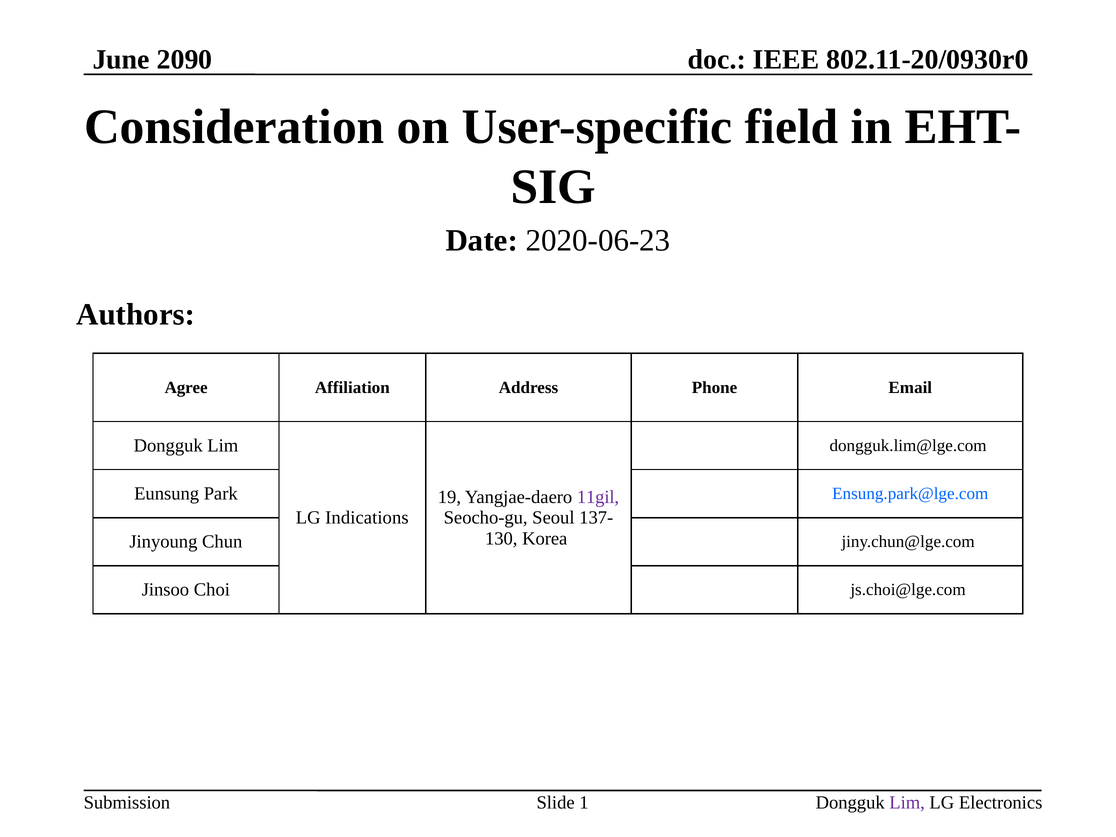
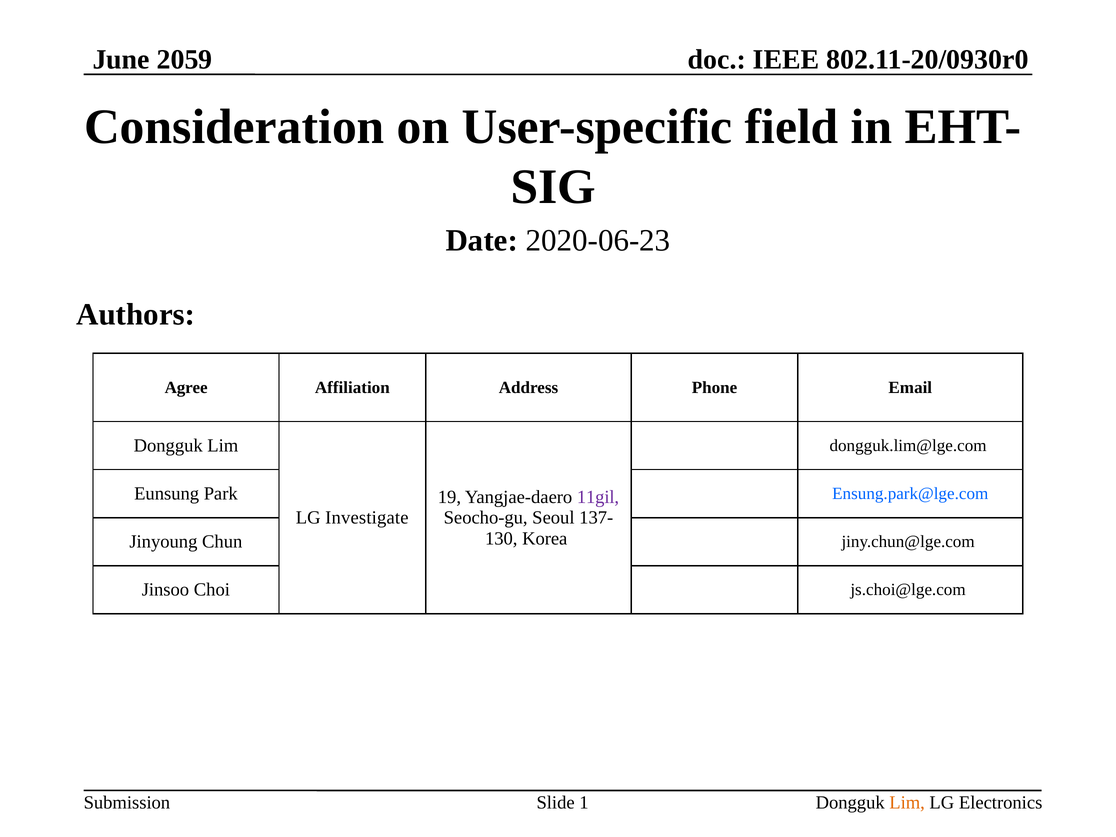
2090: 2090 -> 2059 (185, 60)
Indications: Indications -> Investigate (367, 518)
Lim colour: purple -> orange (907, 803)
